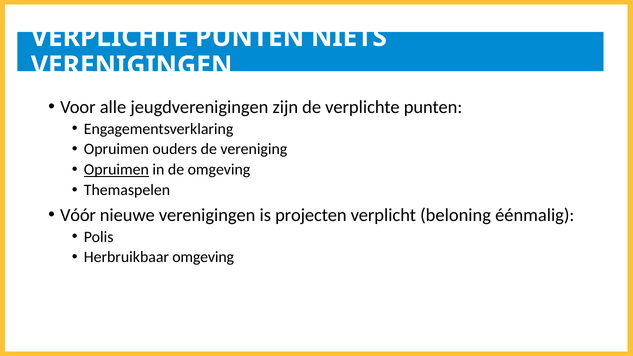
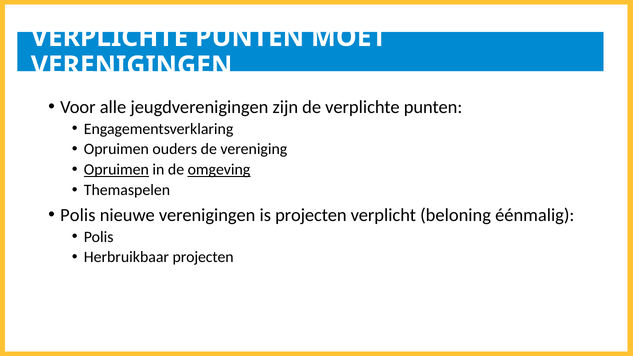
NIETS: NIETS -> MOET (349, 37)
omgeving underline: none -> present (219, 170)
Vóór: Vóór -> Polis (78, 215)
Herbruikbaar omgeving: omgeving -> projecten (203, 257)
